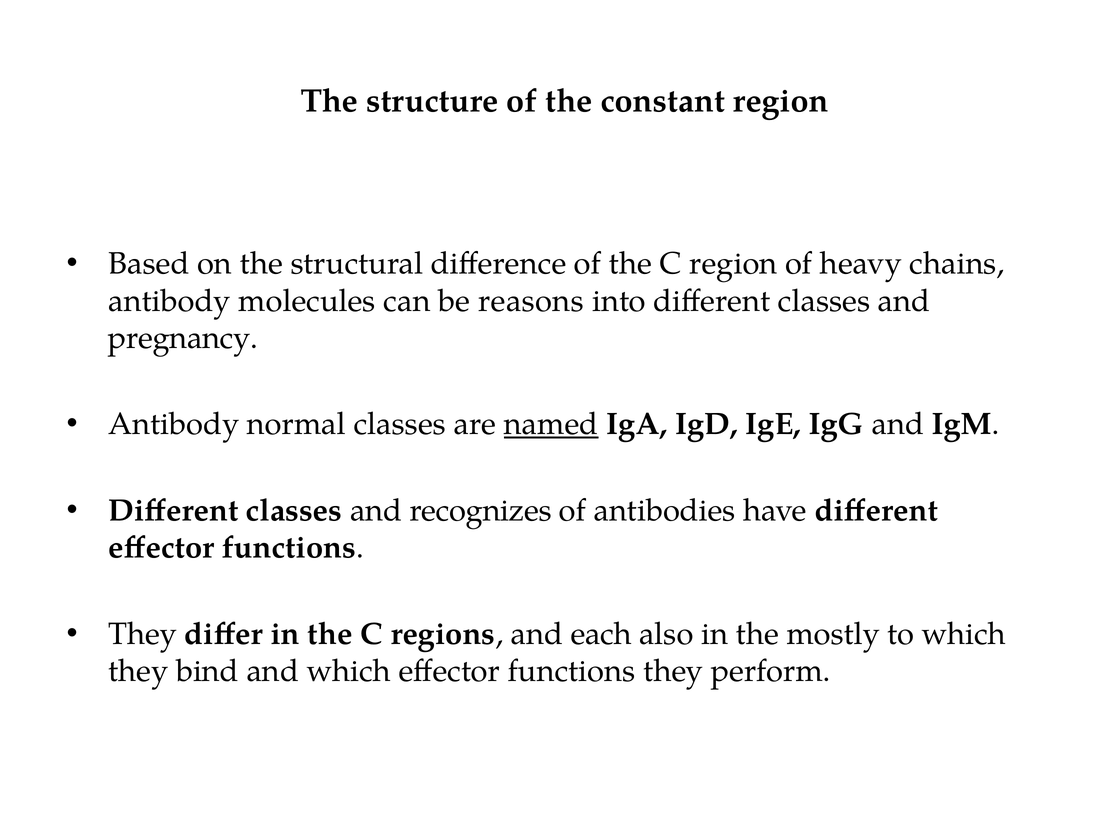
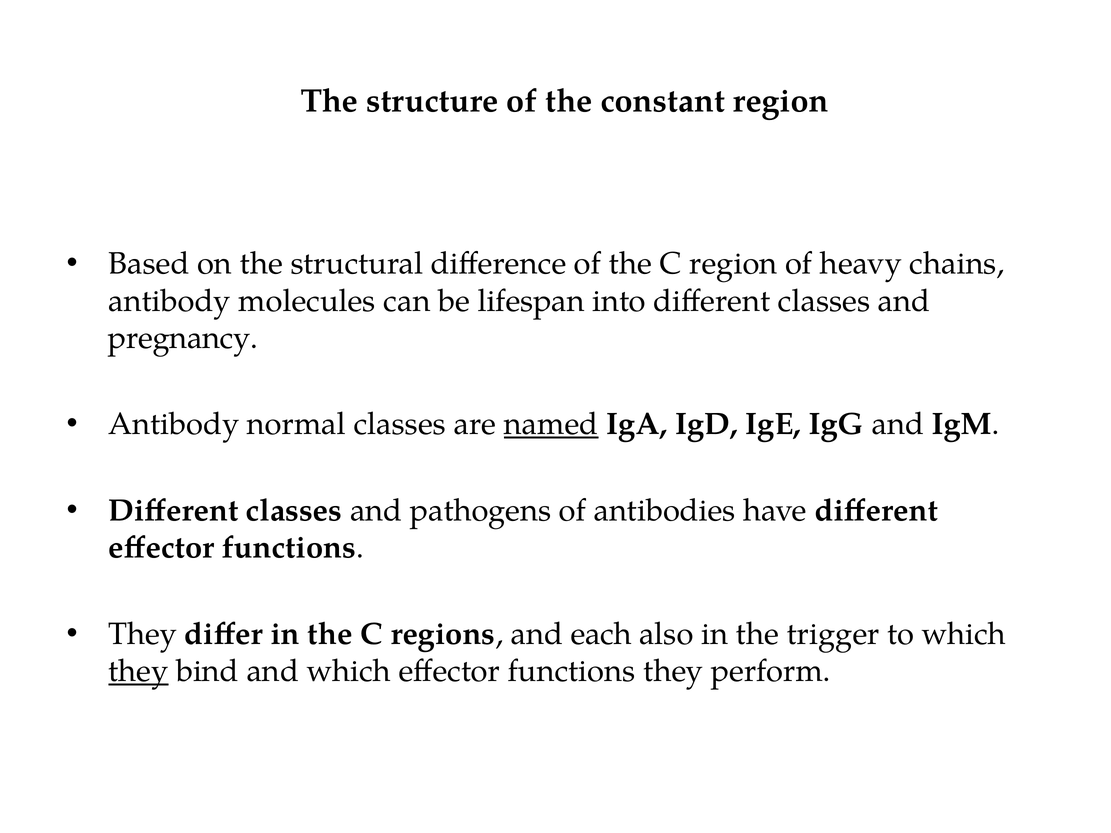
reasons: reasons -> lifespan (531, 301)
recognizes: recognizes -> pathogens (481, 511)
mostly: mostly -> trigger (833, 634)
they underline: none -> present (138, 671)
